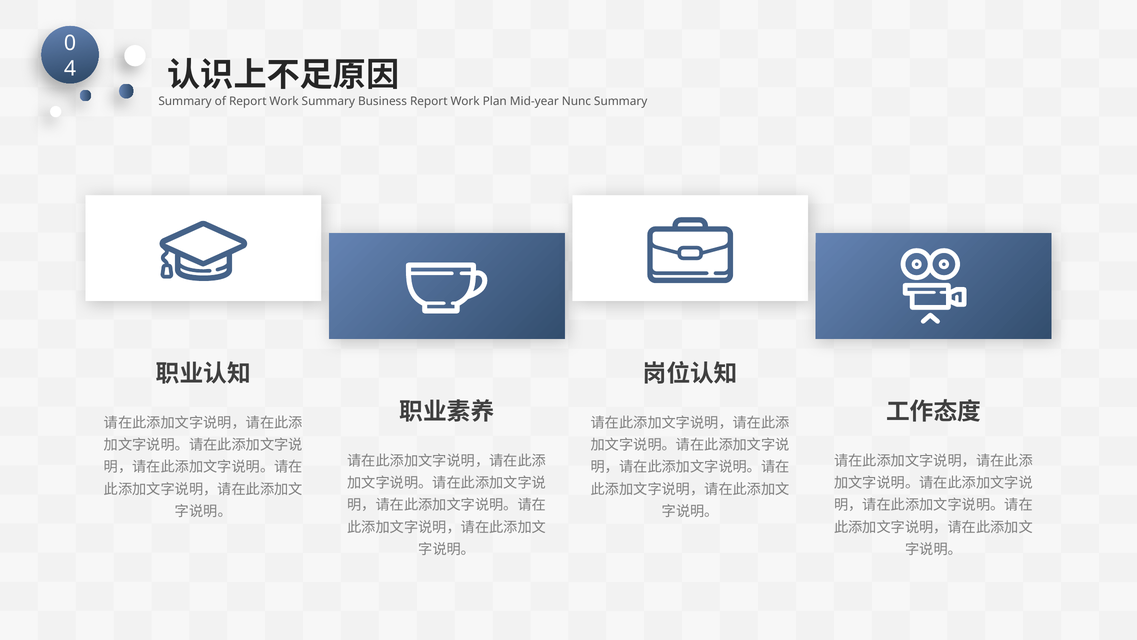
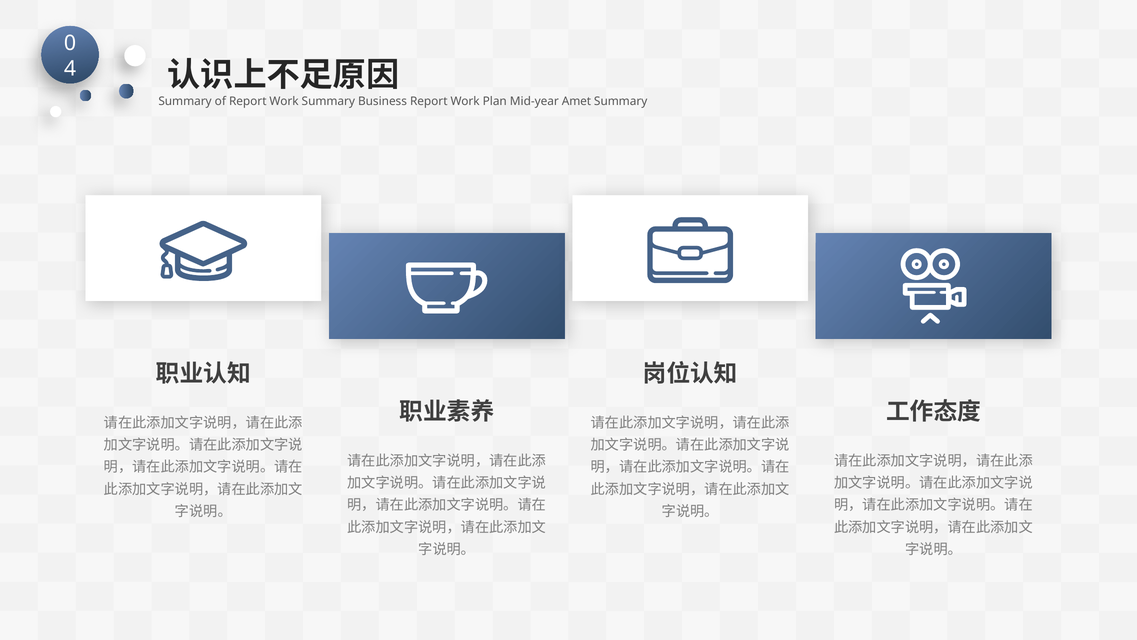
Nunc: Nunc -> Amet (576, 101)
